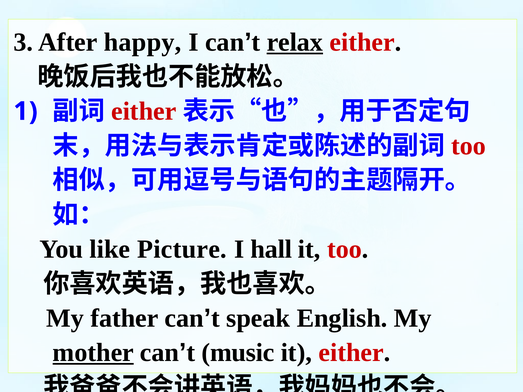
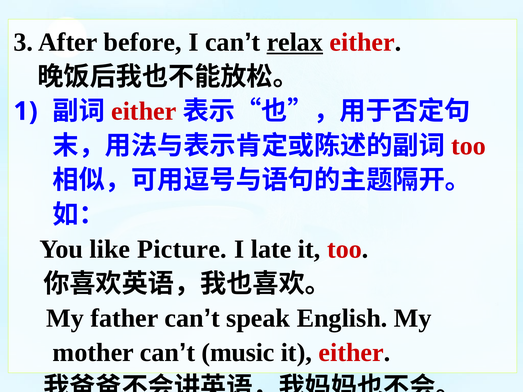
happy: happy -> before (143, 42)
hall: hall -> late (271, 249)
mother underline: present -> none (93, 353)
